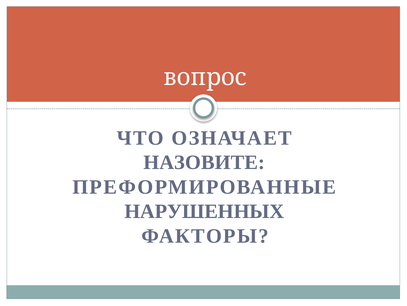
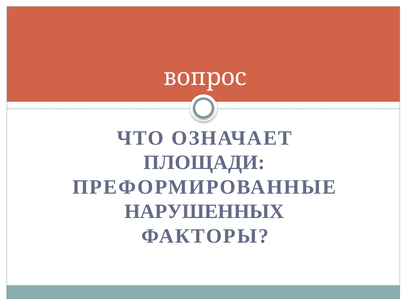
НАЗОВИТЕ: НАЗОВИТЕ -> ПЛОЩАДИ (204, 162)
